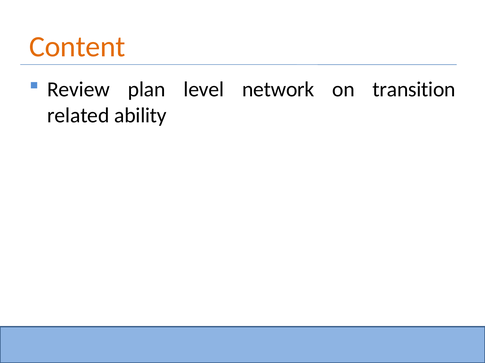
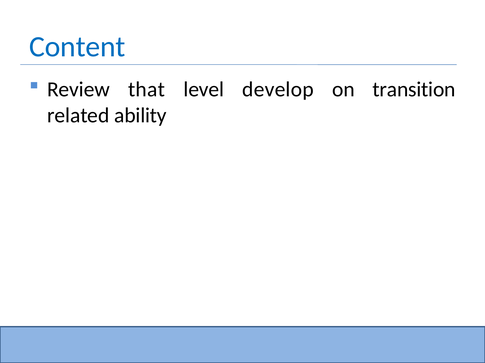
Content colour: orange -> blue (77, 47)
plan: plan -> that (147, 90)
network: network -> develop (278, 90)
